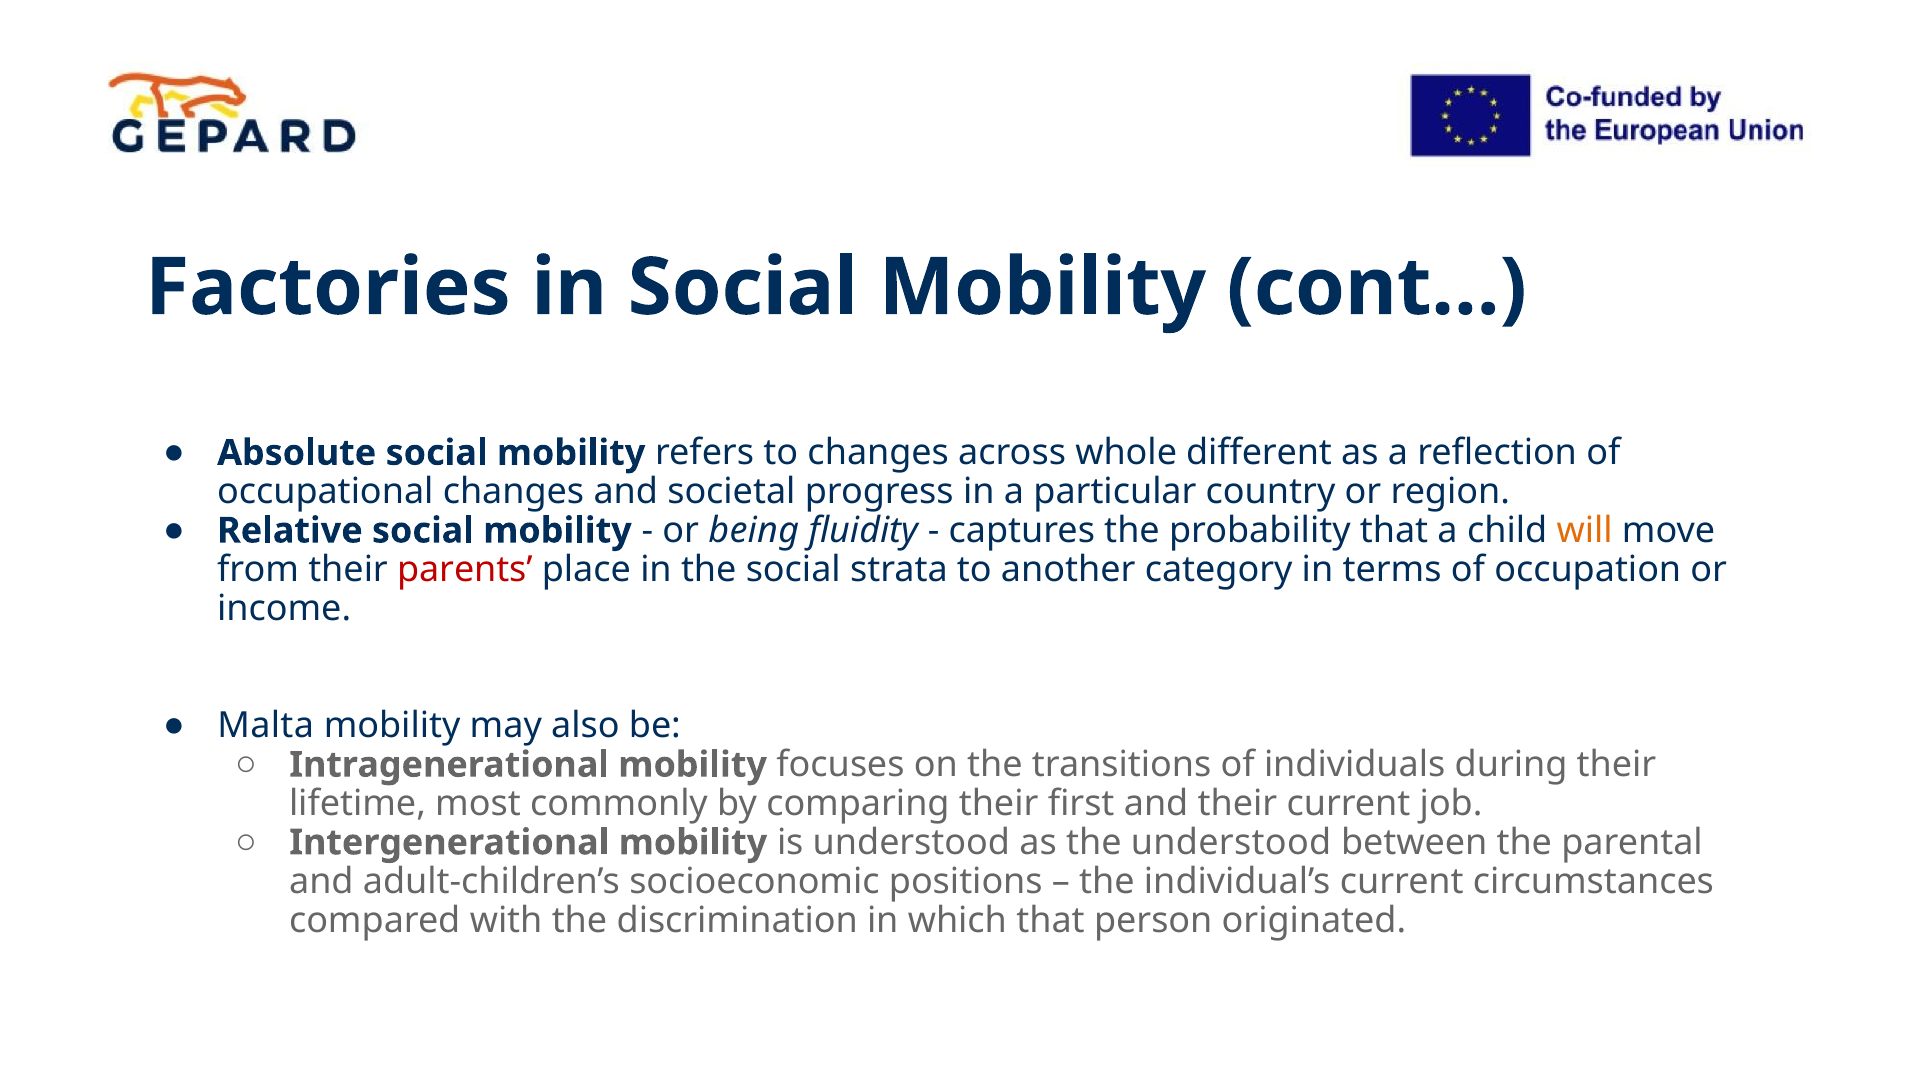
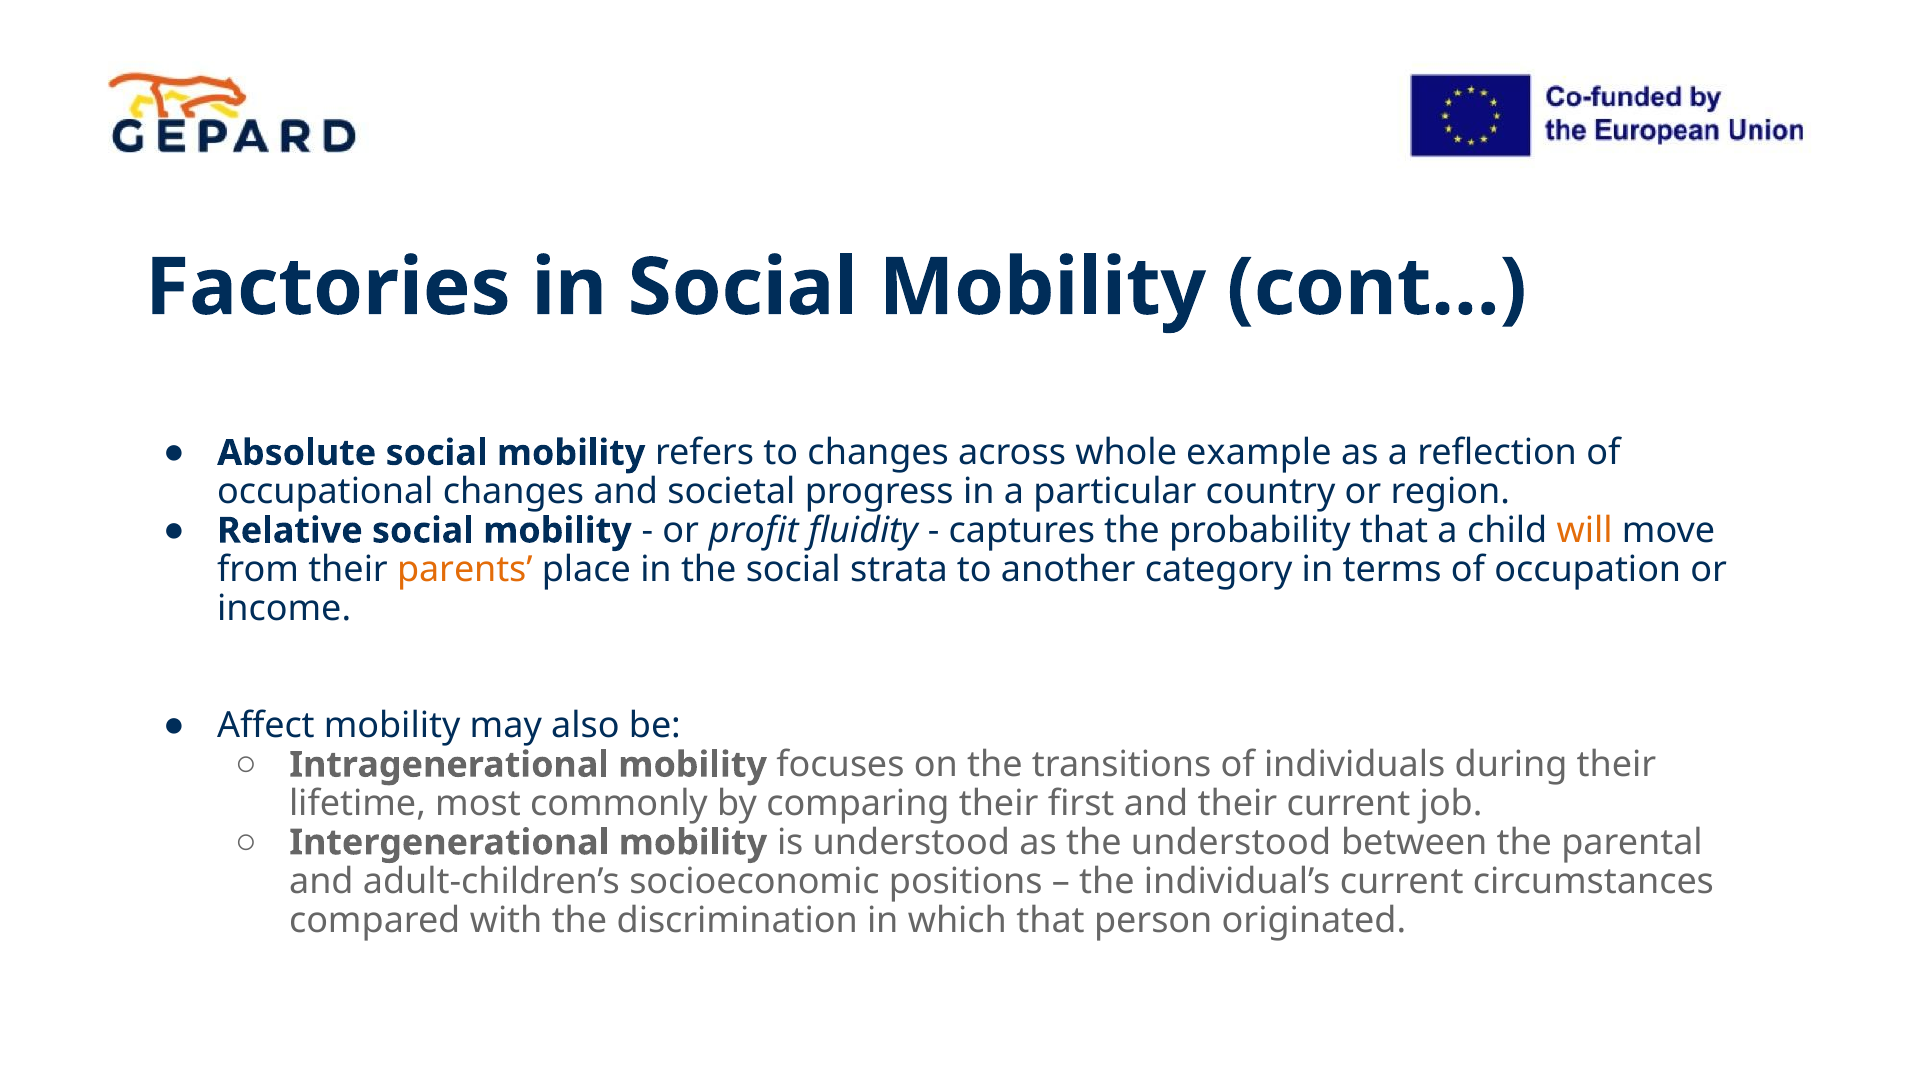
different: different -> example (1259, 453)
being: being -> profit (754, 531)
parents colour: red -> orange (465, 569)
Malta: Malta -> Affect (266, 726)
